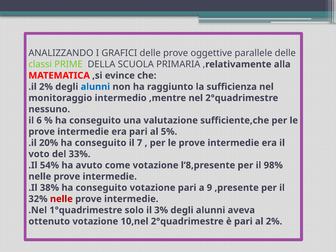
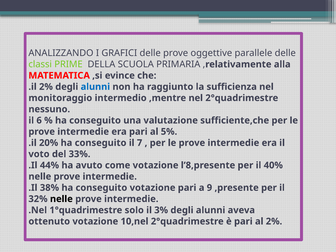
54%: 54% -> 44% (49, 165)
98%: 98% -> 40% (273, 165)
nelle colour: red -> black (61, 199)
